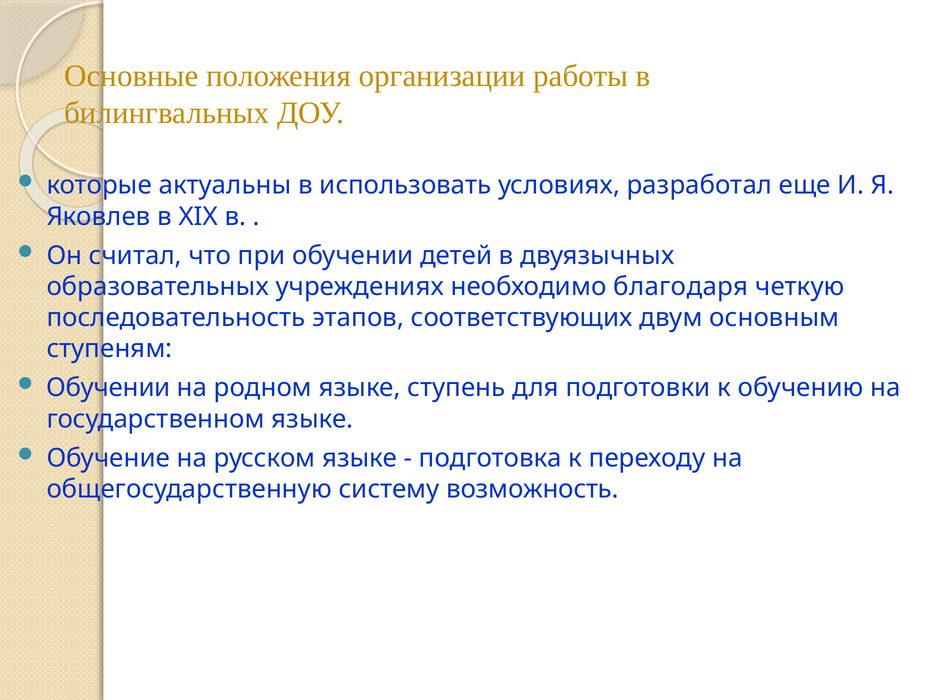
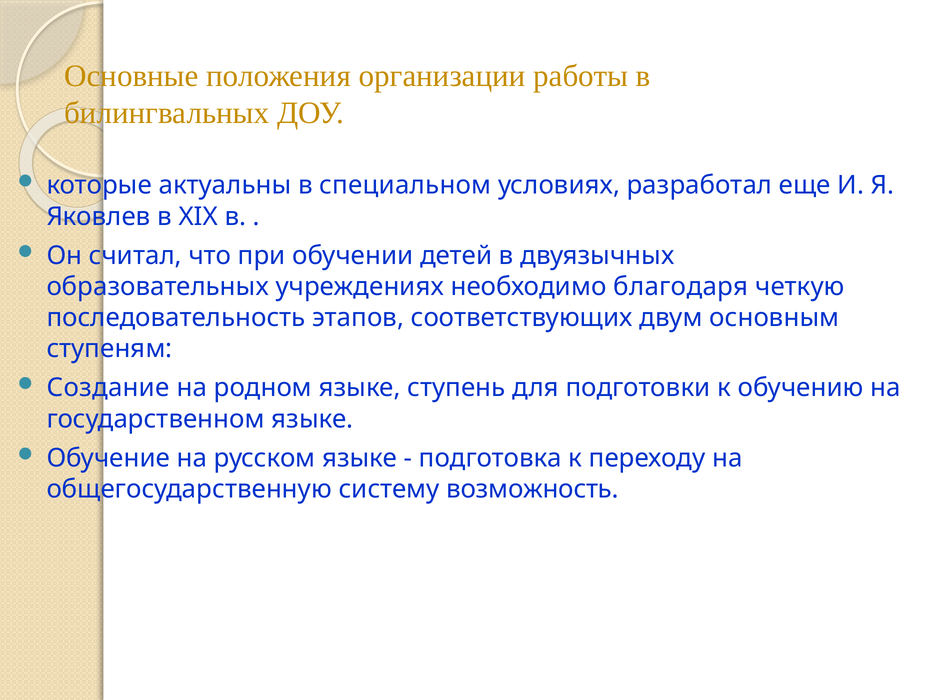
использовать: использовать -> специальном (405, 185)
Обучении: Обучении -> Создание (108, 388)
